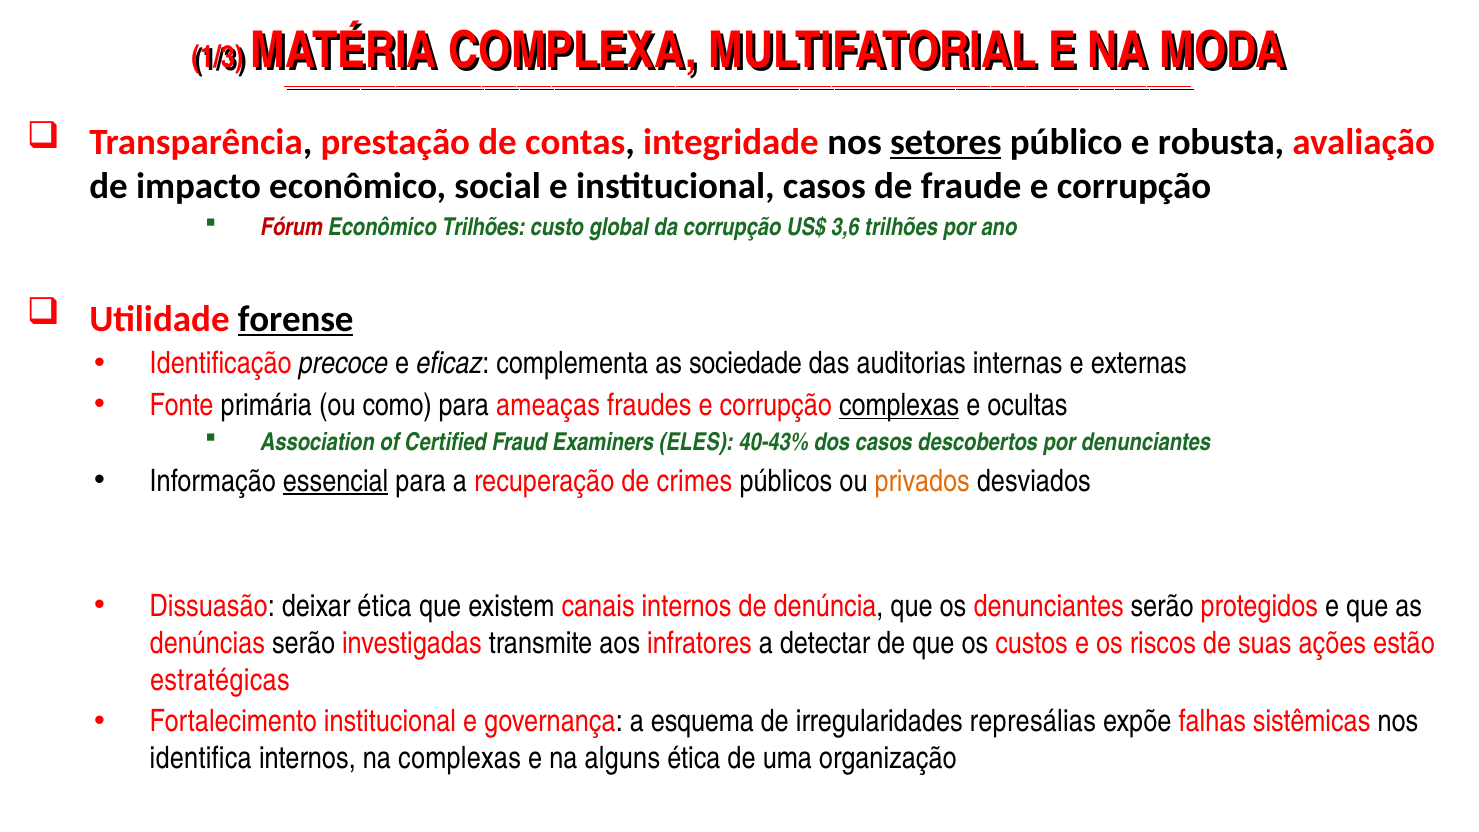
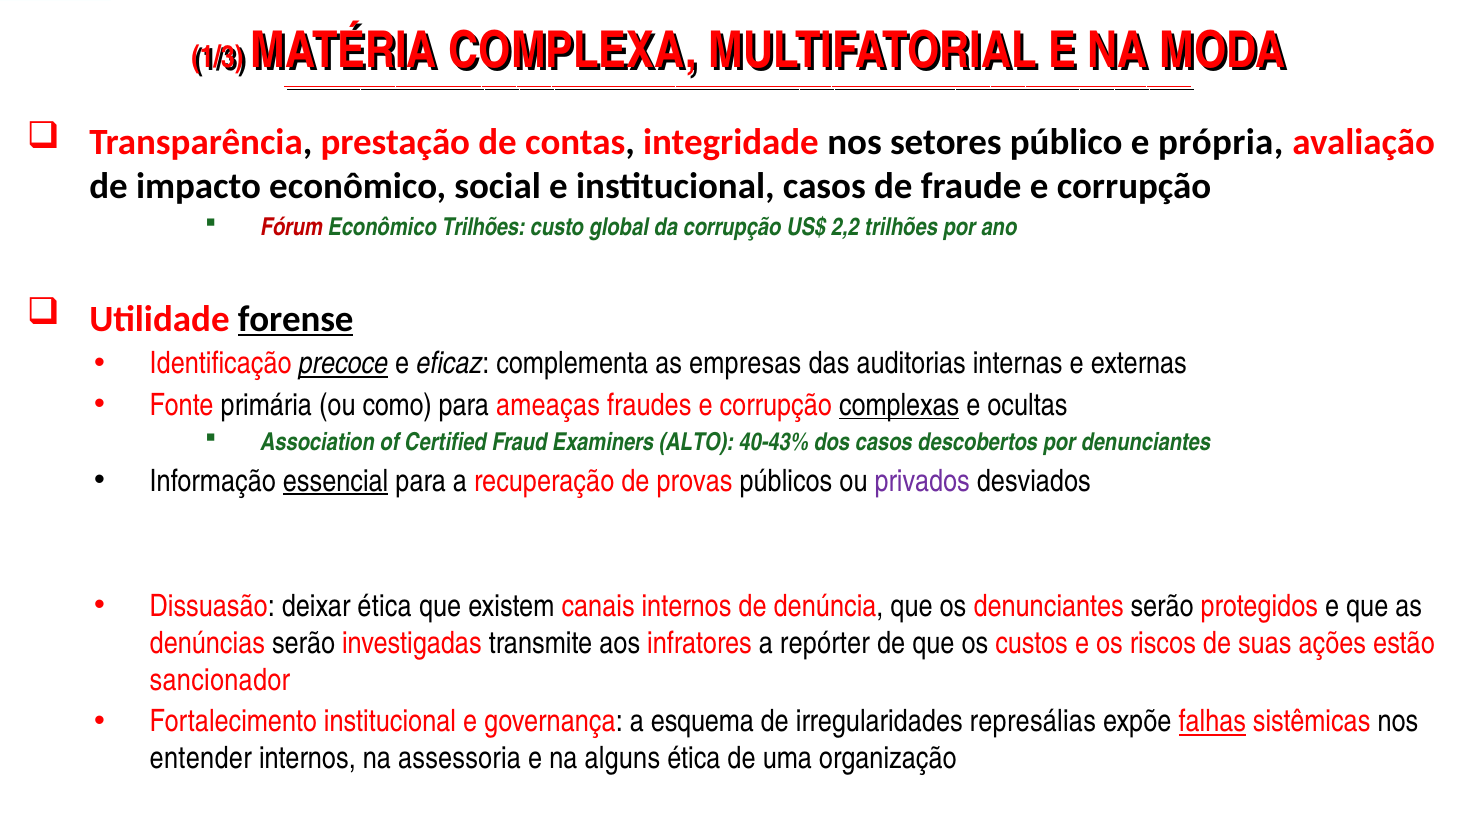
setores underline: present -> none (946, 142)
robusta: robusta -> própria (1221, 142)
3,6: 3,6 -> 2,2 (845, 227)
precoce underline: none -> present (343, 364)
sociedade: sociedade -> empresas (745, 364)
ELES: ELES -> ALTO (697, 443)
crimes: crimes -> provas (695, 481)
privados colour: orange -> purple (922, 481)
detectar: detectar -> repórter (825, 643)
estratégicas: estratégicas -> sancionador (220, 680)
falhas underline: none -> present (1212, 722)
identifica: identifica -> entender (201, 759)
na complexas: complexas -> assessoria (460, 759)
